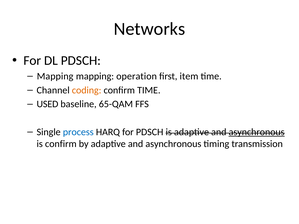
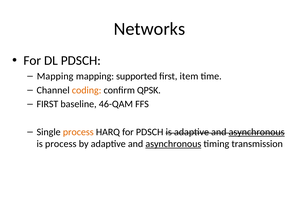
operation: operation -> supported (137, 76)
confirm TIME: TIME -> QPSK (149, 90)
USED: USED -> FIRST (47, 104)
65-QAM: 65-QAM -> 46-QAM (116, 104)
process colour: blue -> orange (78, 132)
is confirm: confirm -> process (61, 144)
asynchronous underline: none -> present (173, 144)
